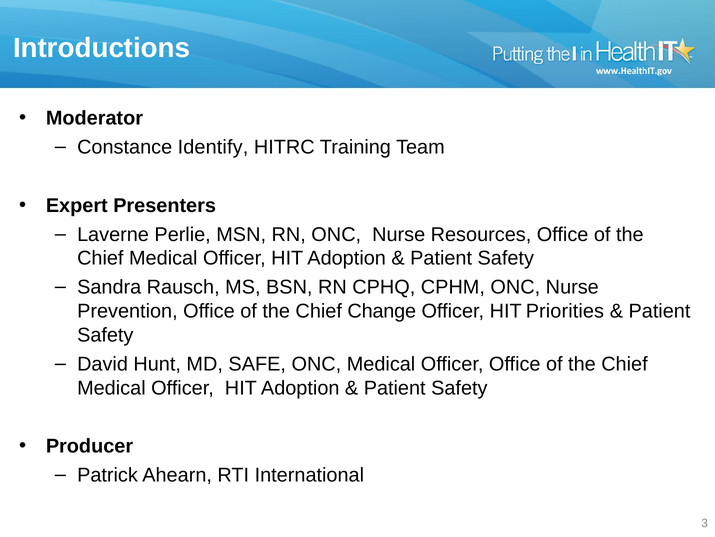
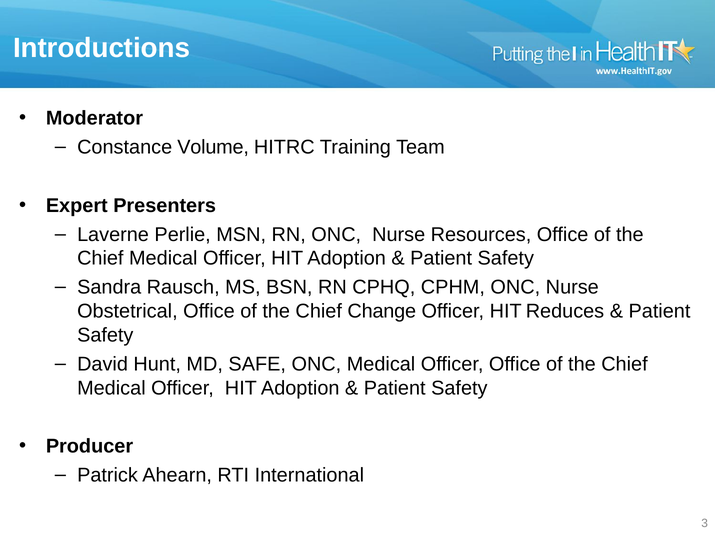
Identify: Identify -> Volume (213, 147)
Prevention: Prevention -> Obstetrical (127, 311)
Priorities: Priorities -> Reduces (565, 311)
